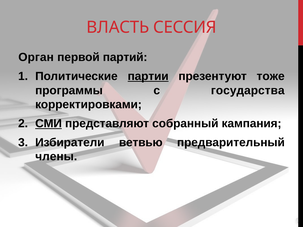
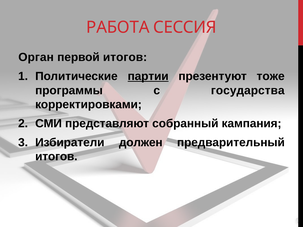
ВЛАСТЬ: ВЛАСТЬ -> РАБОТА (118, 27)
первой партий: партий -> итогов (125, 57)
СМИ underline: present -> none (49, 124)
ветвью: ветвью -> должен (141, 143)
члены: члены -> итогов (56, 157)
